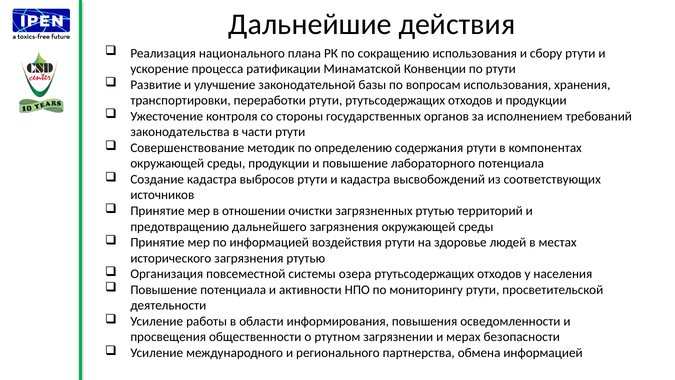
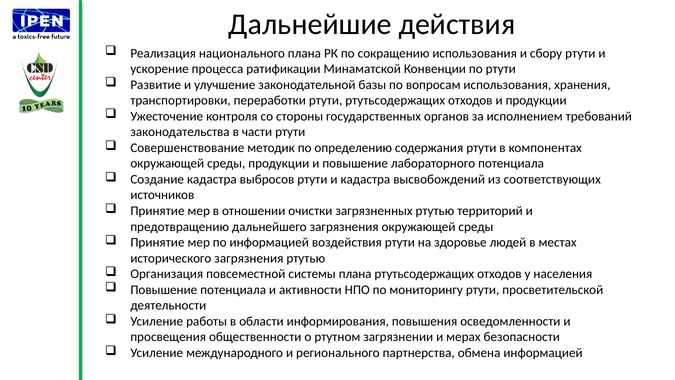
системы озера: озера -> плана (355, 274)
